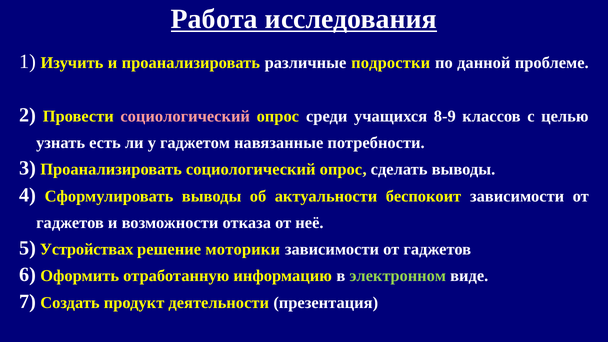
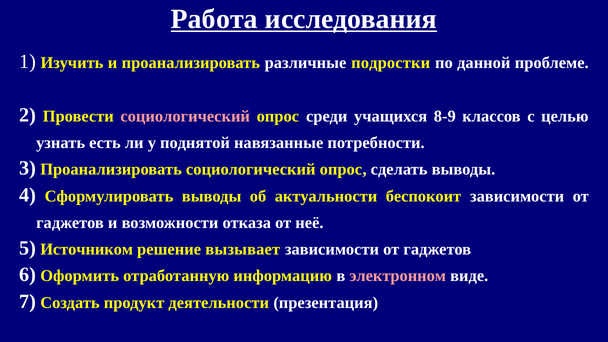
гаджетом: гаджетом -> поднятой (195, 143)
Устройствах: Устройствах -> Источником (87, 249)
моторики: моторики -> вызывает (243, 249)
электронном colour: light green -> pink (398, 276)
